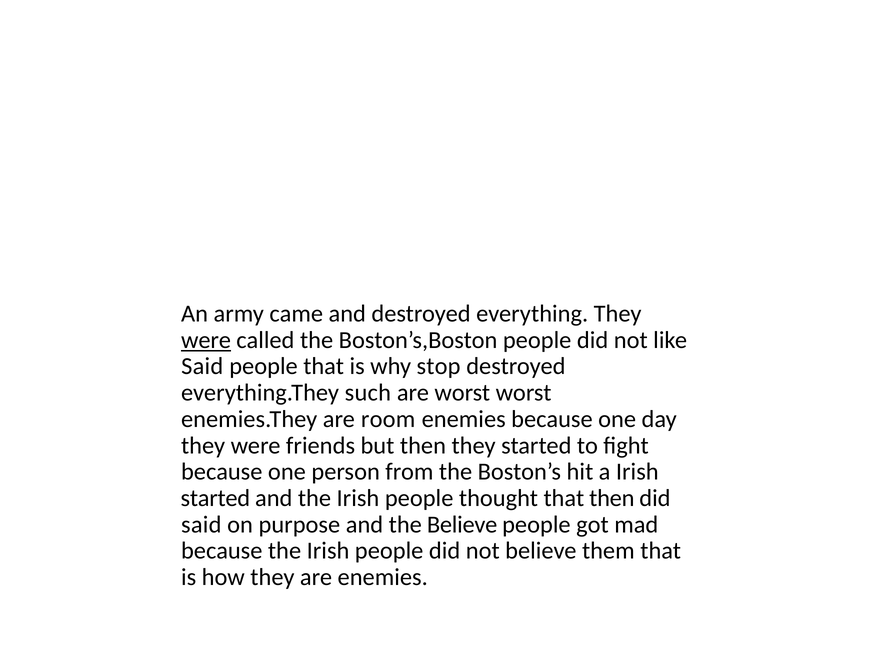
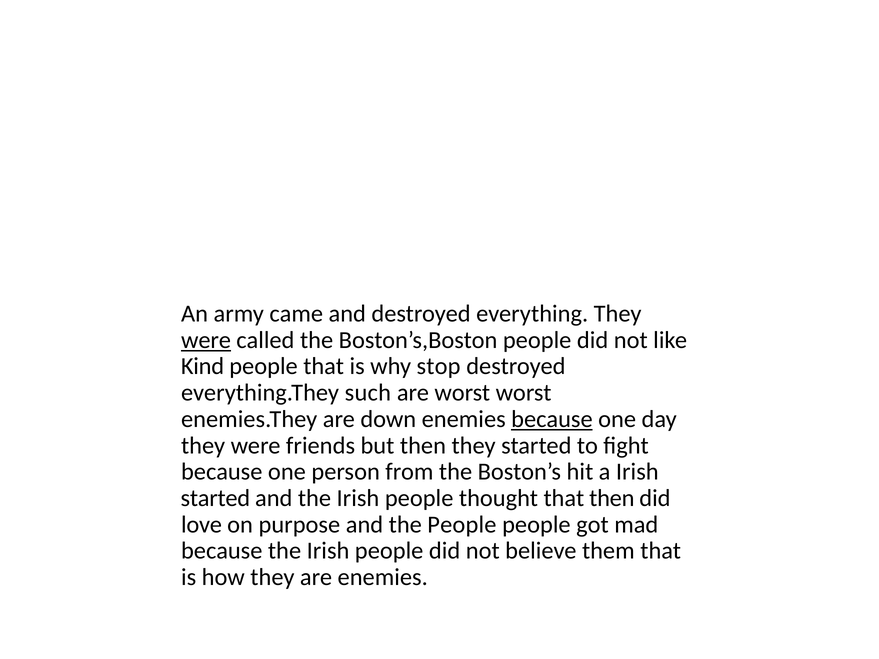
Said: Said -> Kind (202, 367)
room: room -> down (388, 419)
because underline: none -> present (552, 419)
said: said -> love (202, 525)
the Believe: Believe -> People (462, 525)
